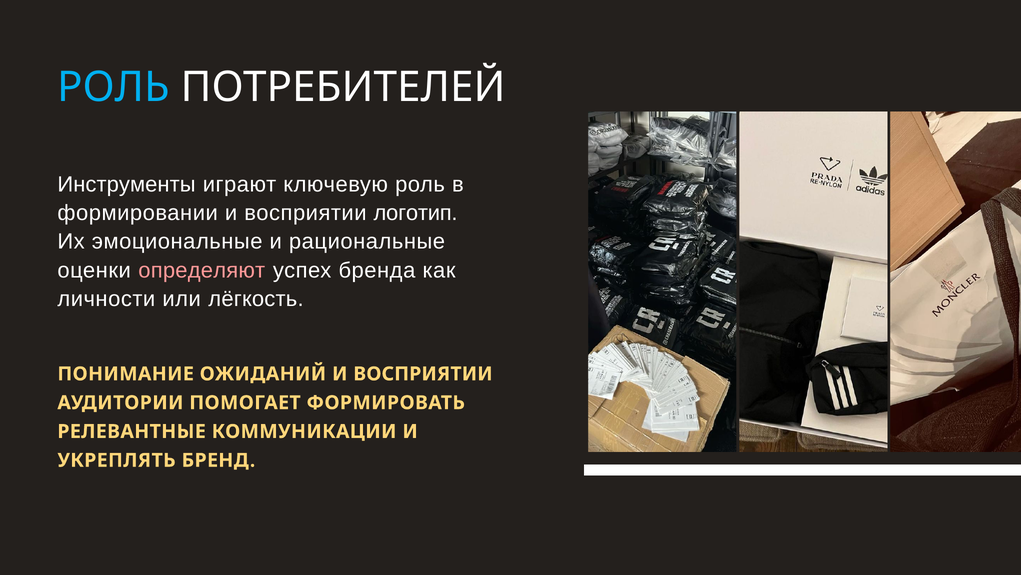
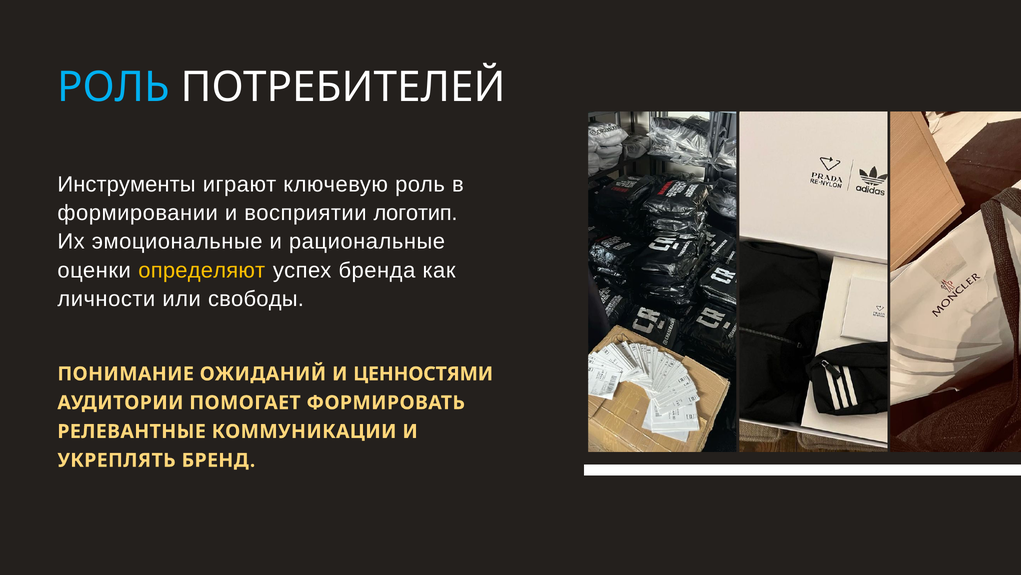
определяют colour: pink -> yellow (202, 270)
лёгкость: лёгкость -> свободы (256, 299)
ОЖИДАНИЙ И ВОСПРИЯТИИ: ВОСПРИЯТИИ -> ЦЕННОСТЯМИ (423, 373)
